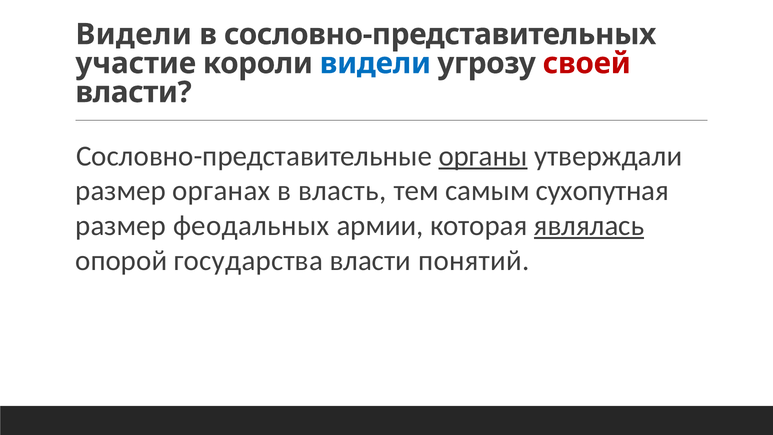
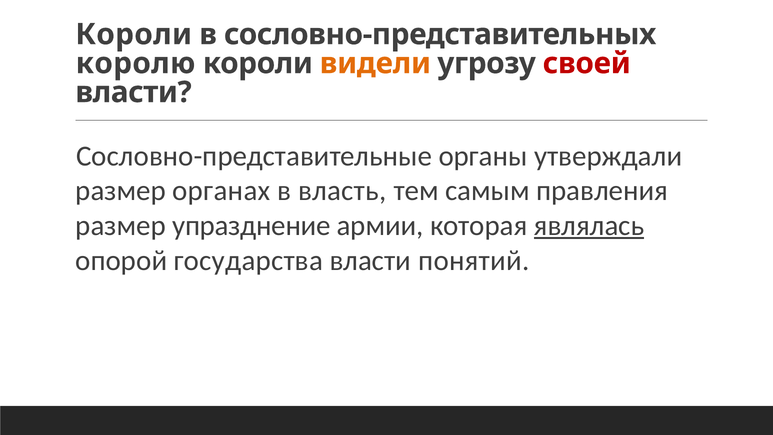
Видели: Видели -> Короли (134, 34)
участие: участие -> королю (136, 63)
видели colour: blue -> orange (375, 63)
органы underline: present -> none (483, 156)
сухопутная: сухопутная -> правления (602, 191)
феодальных: феодальных -> упразднение (251, 226)
